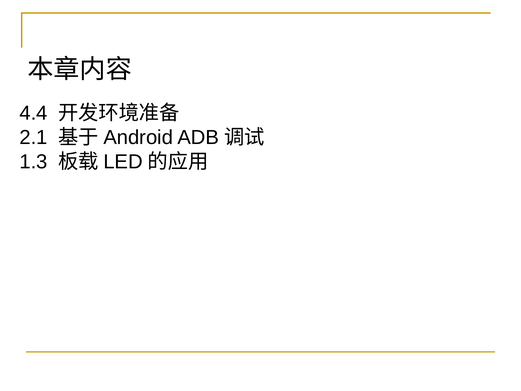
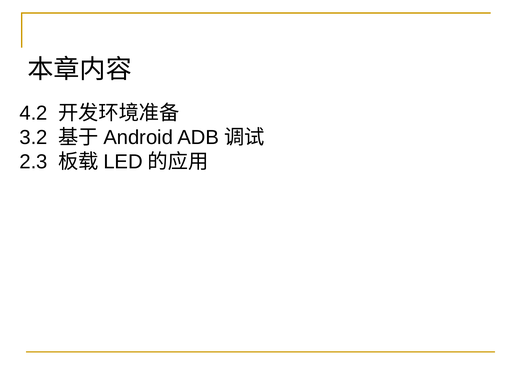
4.4: 4.4 -> 4.2 (33, 113)
2.1: 2.1 -> 3.2 (33, 137)
1.3: 1.3 -> 2.3 (33, 162)
